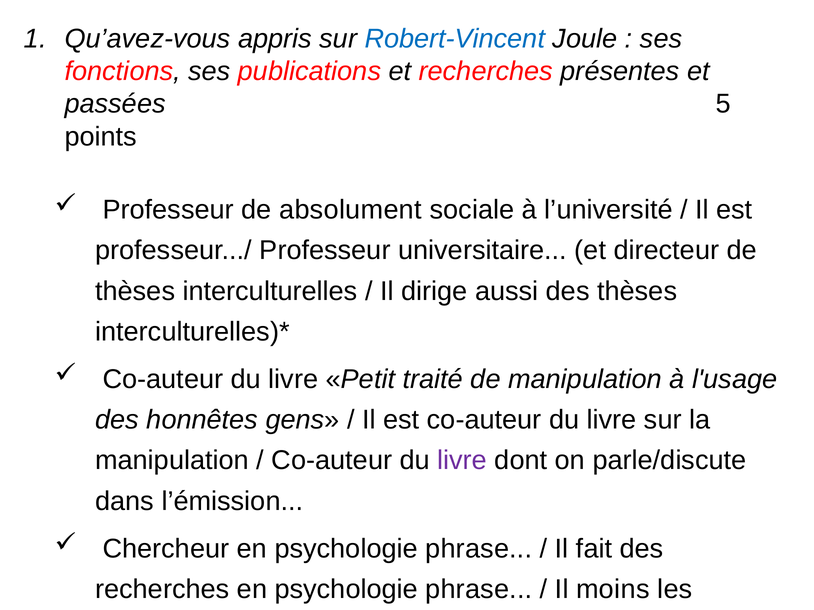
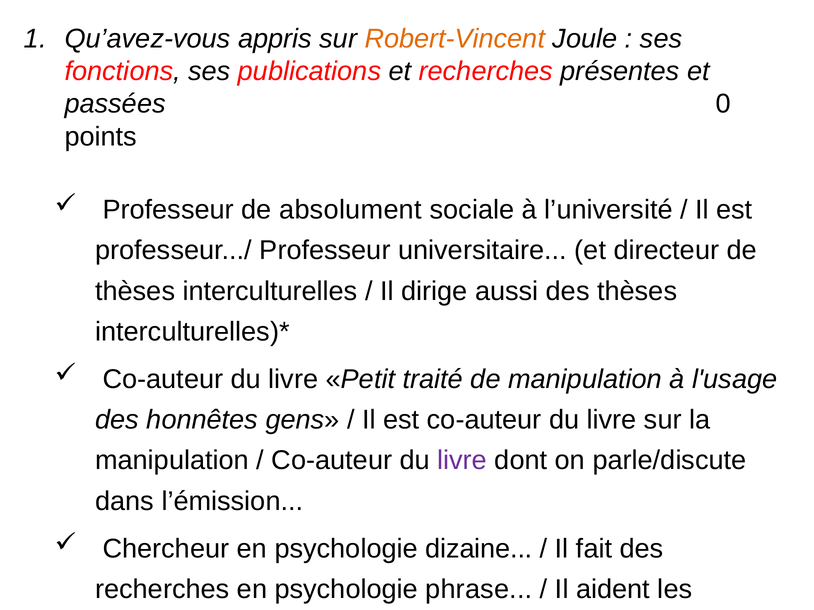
Robert-Vincent colour: blue -> orange (455, 39)
5: 5 -> 0 (723, 104)
Chercheur en psychologie phrase: phrase -> dizaine (479, 549)
moins: moins -> aident (613, 590)
